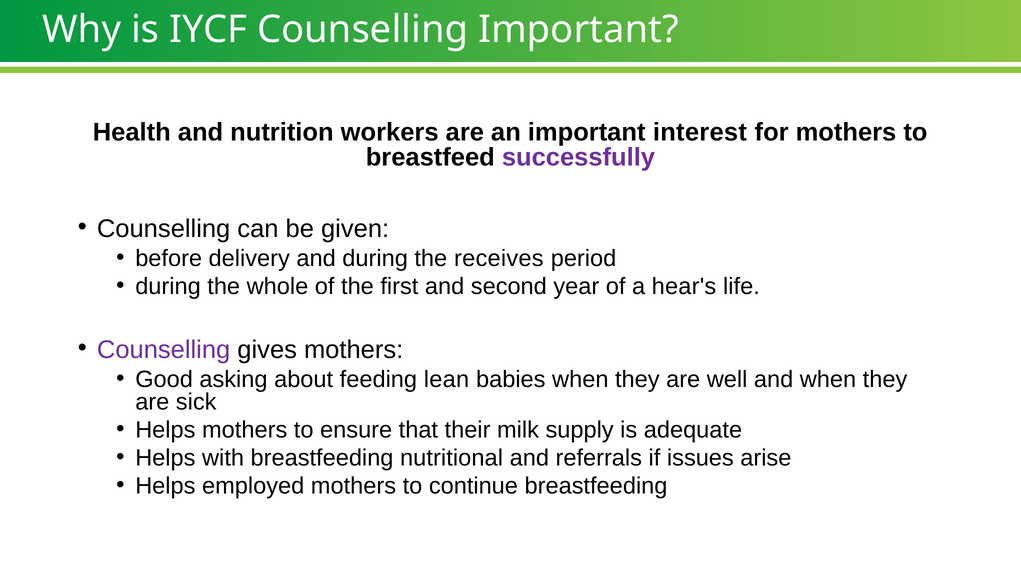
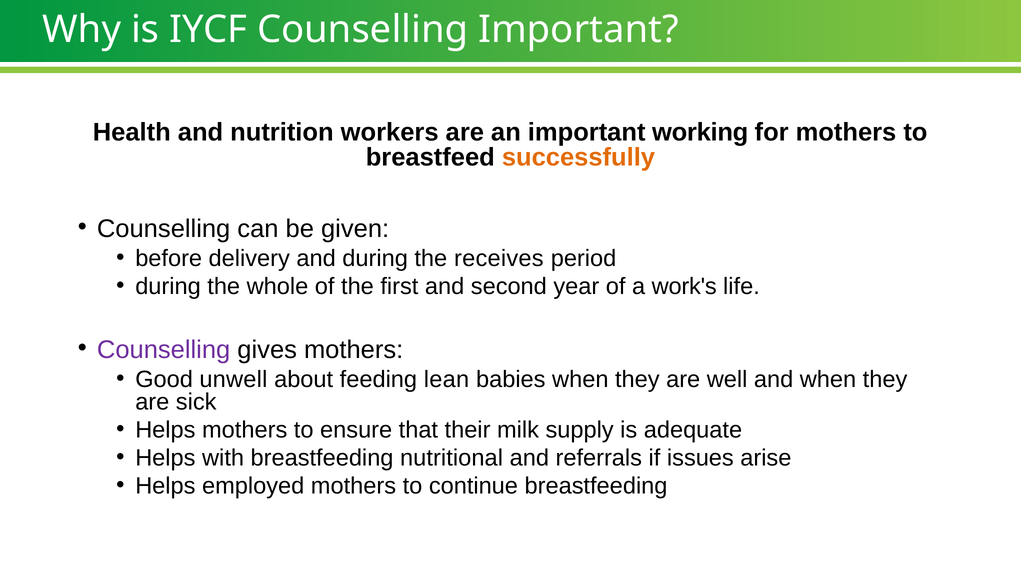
interest: interest -> working (700, 133)
successfully colour: purple -> orange (578, 157)
hear's: hear's -> work's (684, 286)
asking: asking -> unwell (233, 379)
